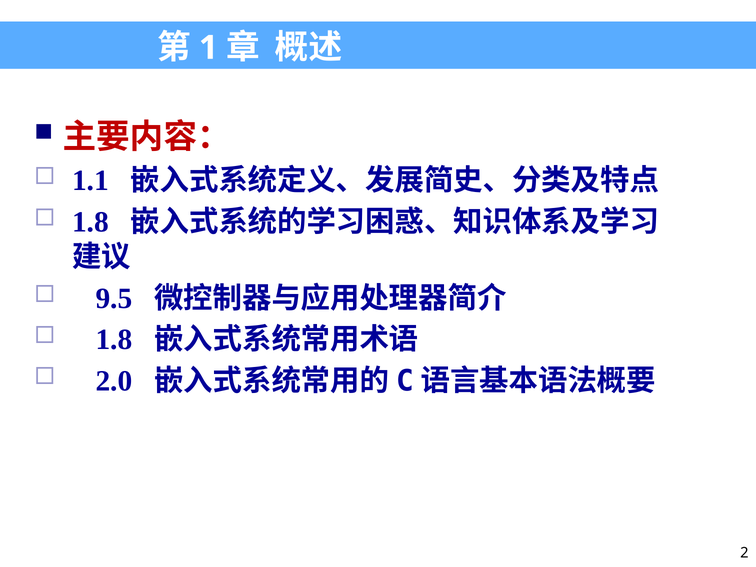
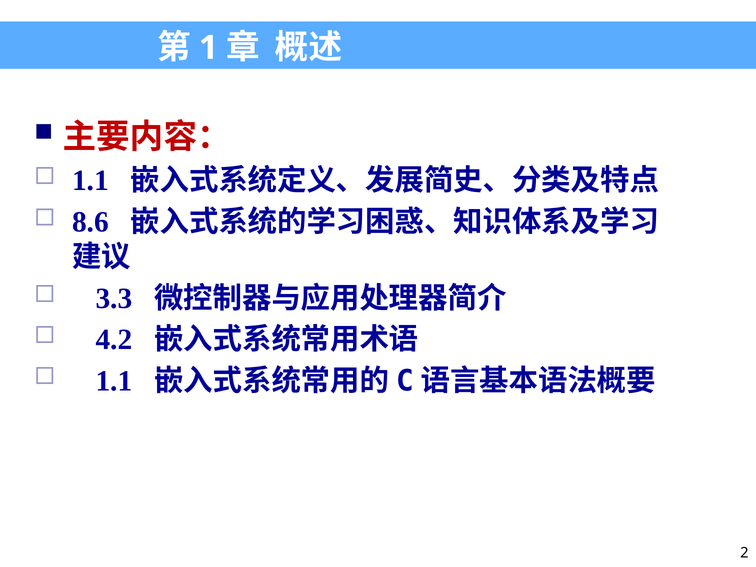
1.8: 1.8 -> 8.6 (90, 222)
9.5: 9.5 -> 3.3 (114, 298)
1.8: 1.8 -> 4.2 (114, 340)
2.0: 2.0 -> 1.1 (114, 381)
